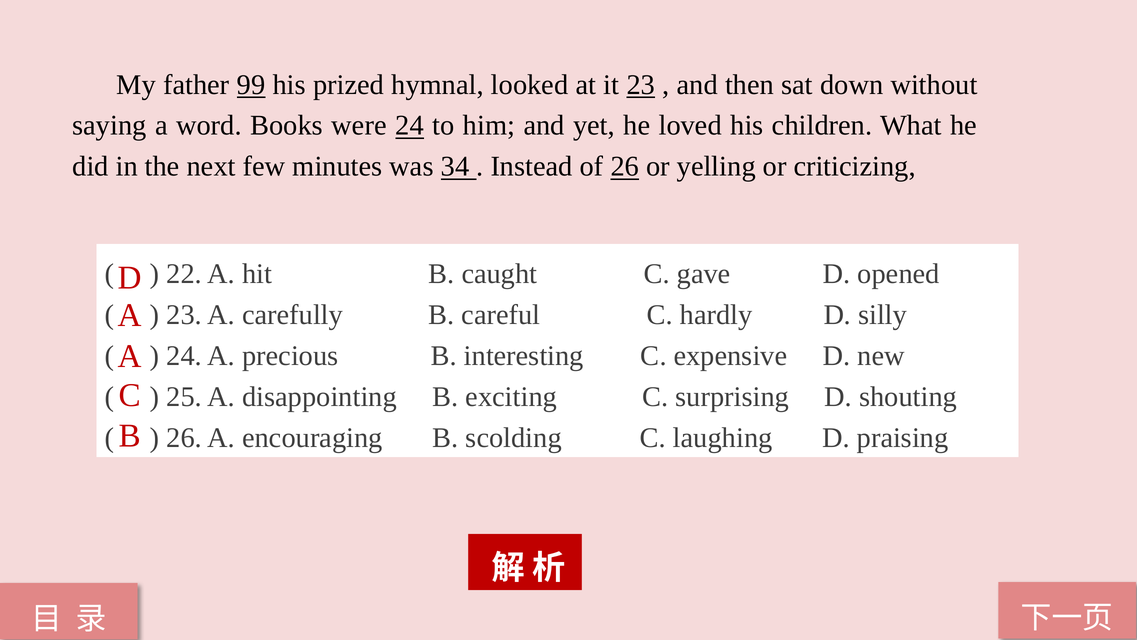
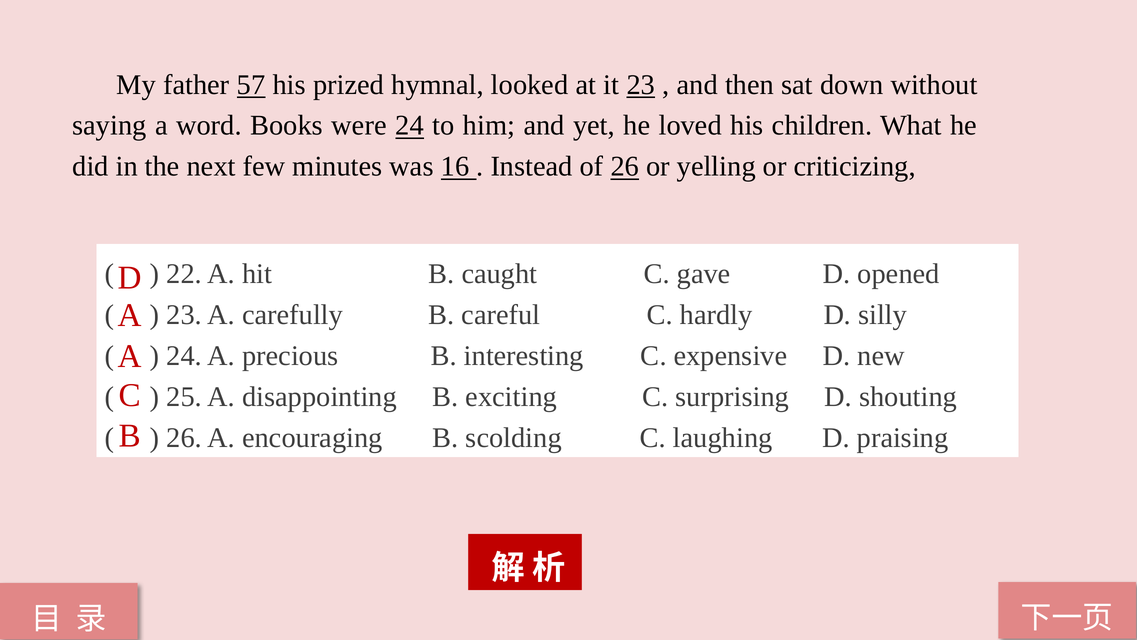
99: 99 -> 57 (251, 85)
34: 34 -> 16 (455, 166)
